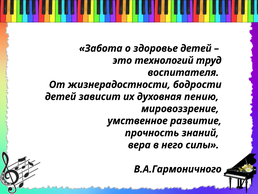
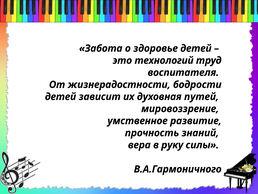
пению: пению -> путей (201, 96)
него: него -> руку (172, 145)
